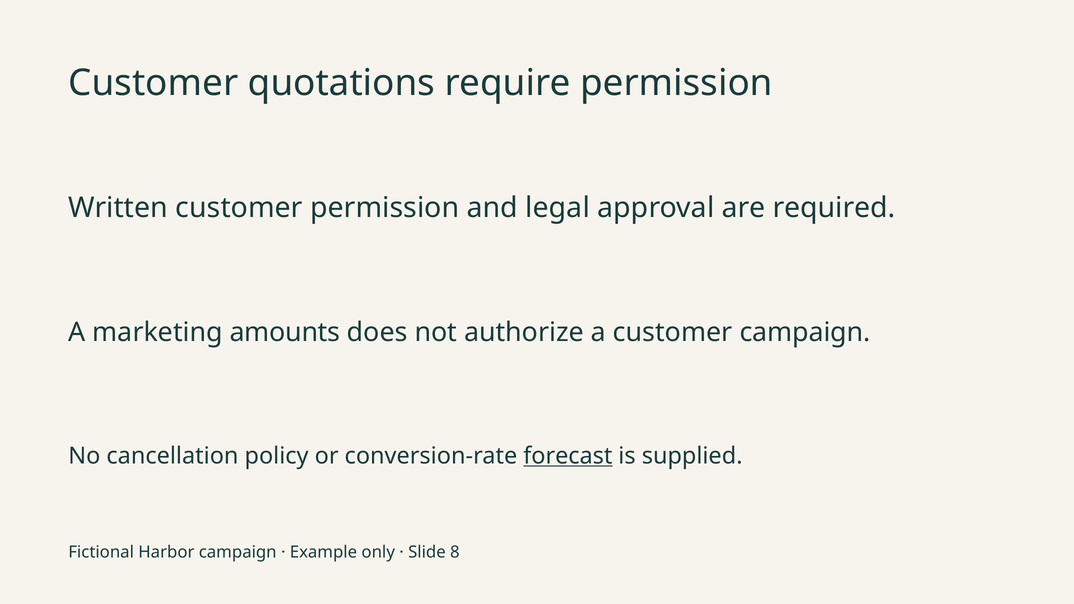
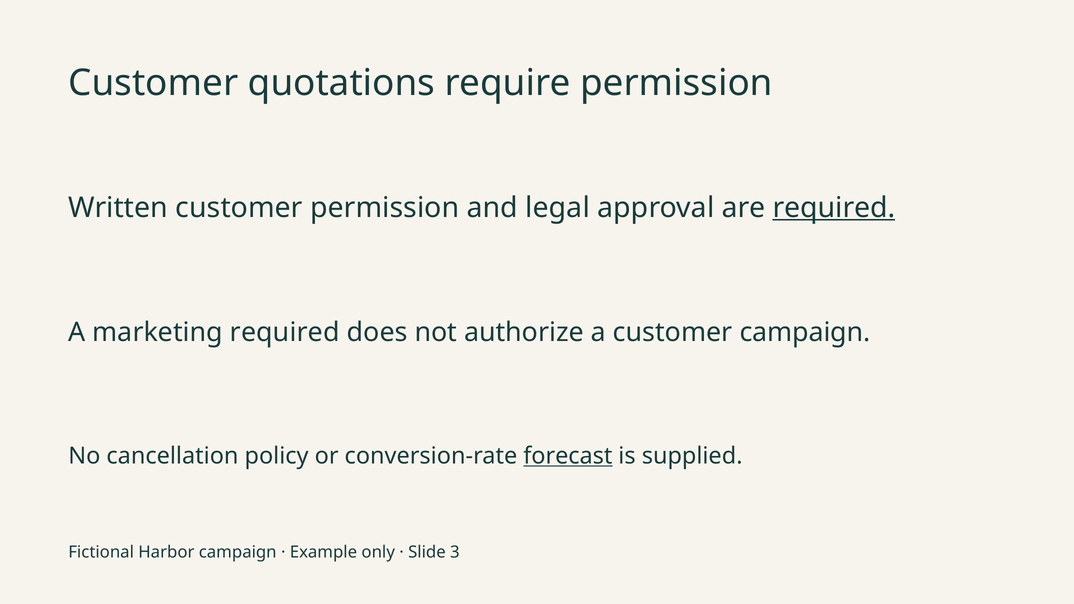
required underline: none -> present (834, 208)
marketing amounts: amounts -> required (285, 332)
8: 8 -> 3 (455, 552)
